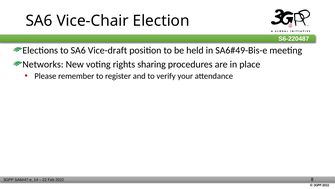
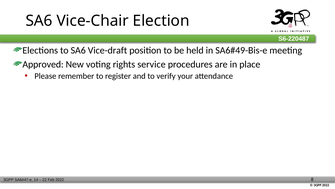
Networks: Networks -> Approved (43, 64)
sharing: sharing -> service (152, 64)
